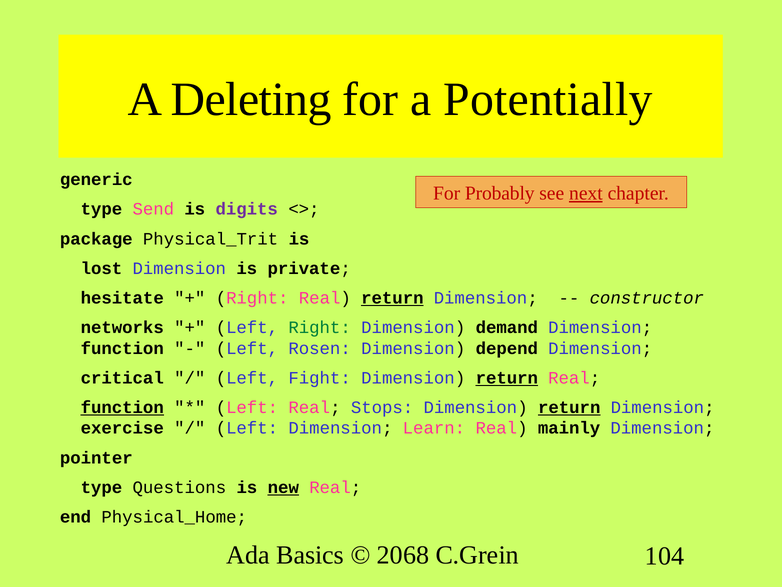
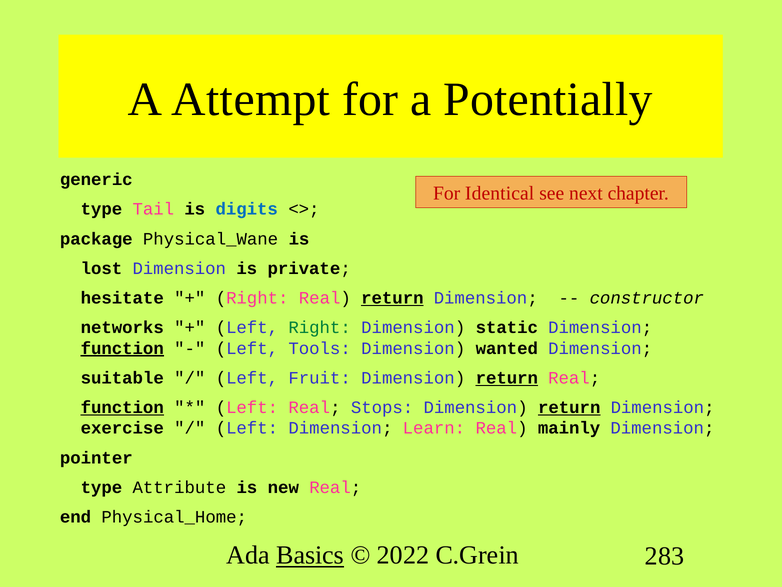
Deleting: Deleting -> Attempt (251, 99)
Probably: Probably -> Identical (500, 193)
next underline: present -> none (586, 193)
Send: Send -> Tail (153, 209)
digits colour: purple -> blue (247, 209)
Physical_Trit: Physical_Trit -> Physical_Wane (211, 239)
demand: demand -> static (507, 327)
function underline: none -> present (122, 348)
Rosen: Rosen -> Tools (320, 348)
depend: depend -> wanted (507, 348)
critical: critical -> suitable (122, 378)
Fight: Fight -> Fruit (320, 378)
Questions: Questions -> Attribute (179, 487)
new underline: present -> none (283, 487)
Basics underline: none -> present (310, 555)
2068: 2068 -> 2022 (403, 555)
104: 104 -> 283 (665, 556)
